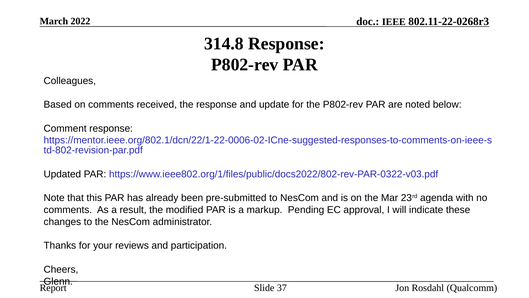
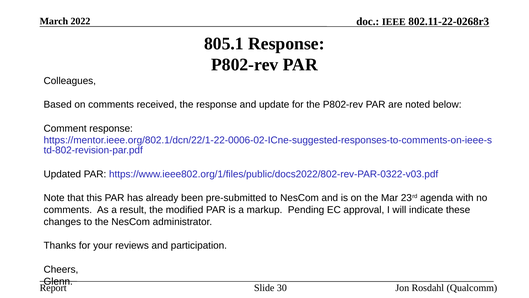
314.8: 314.8 -> 805.1 (224, 44)
37: 37 -> 30 (282, 288)
